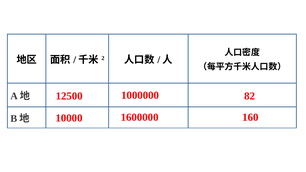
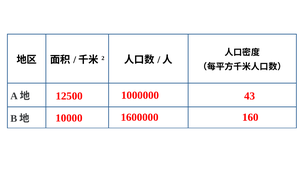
82: 82 -> 43 (250, 96)
